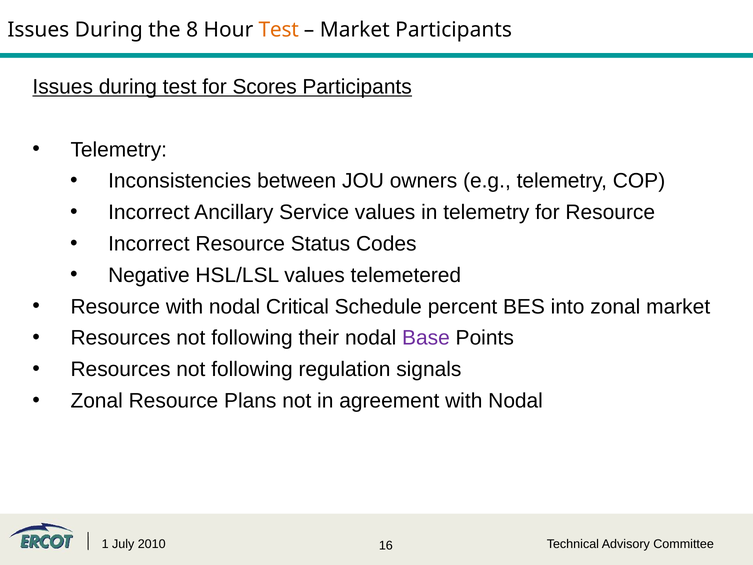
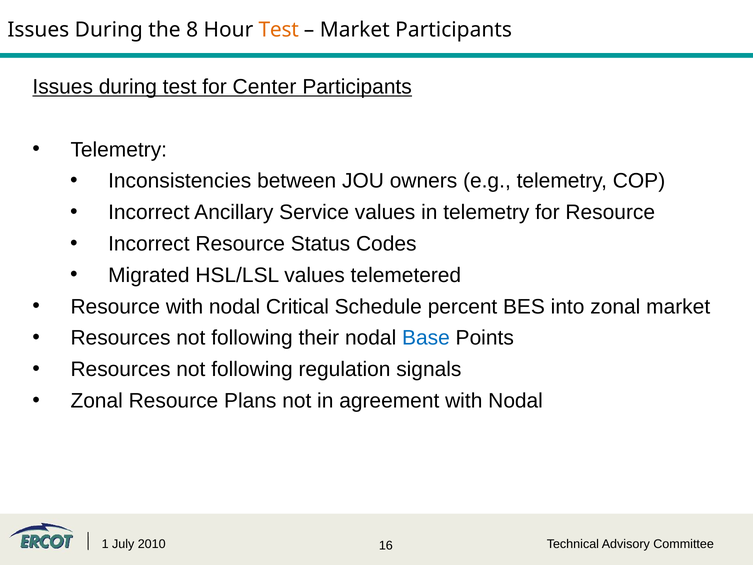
Scores: Scores -> Center (264, 87)
Negative: Negative -> Migrated (149, 275)
Base colour: purple -> blue (426, 338)
